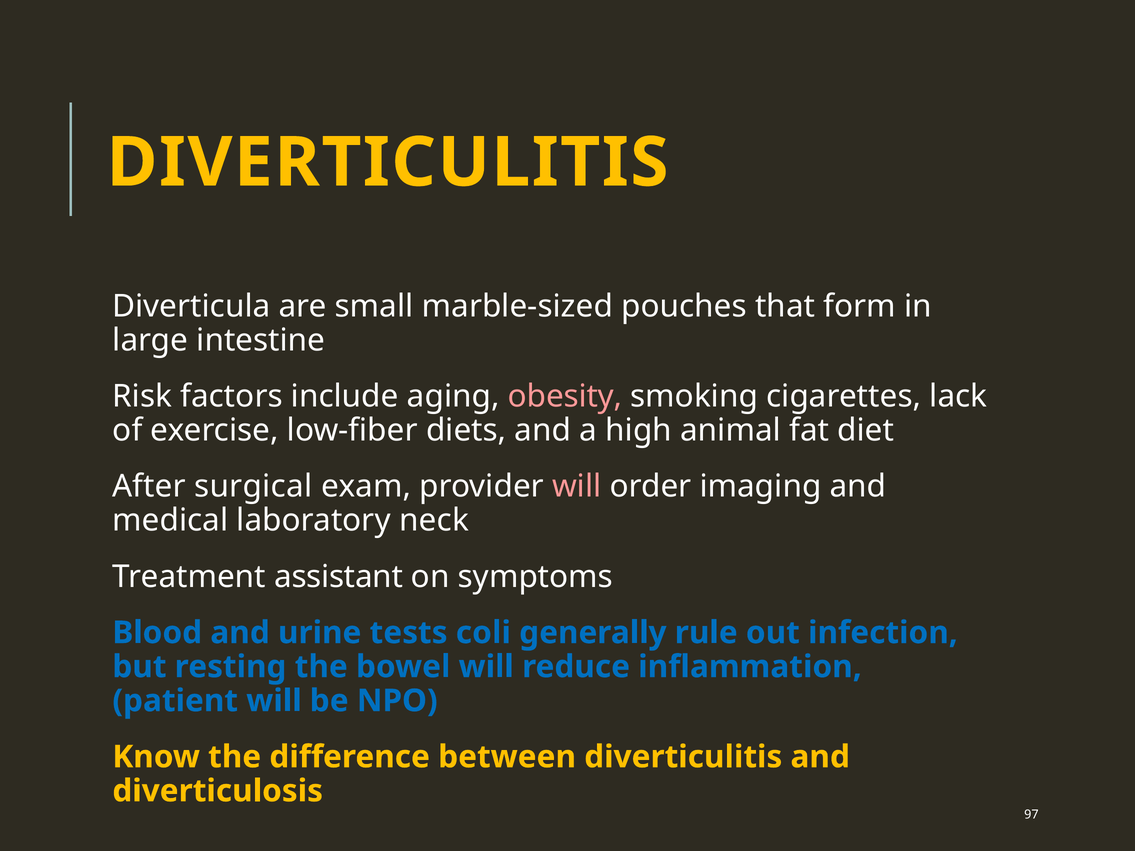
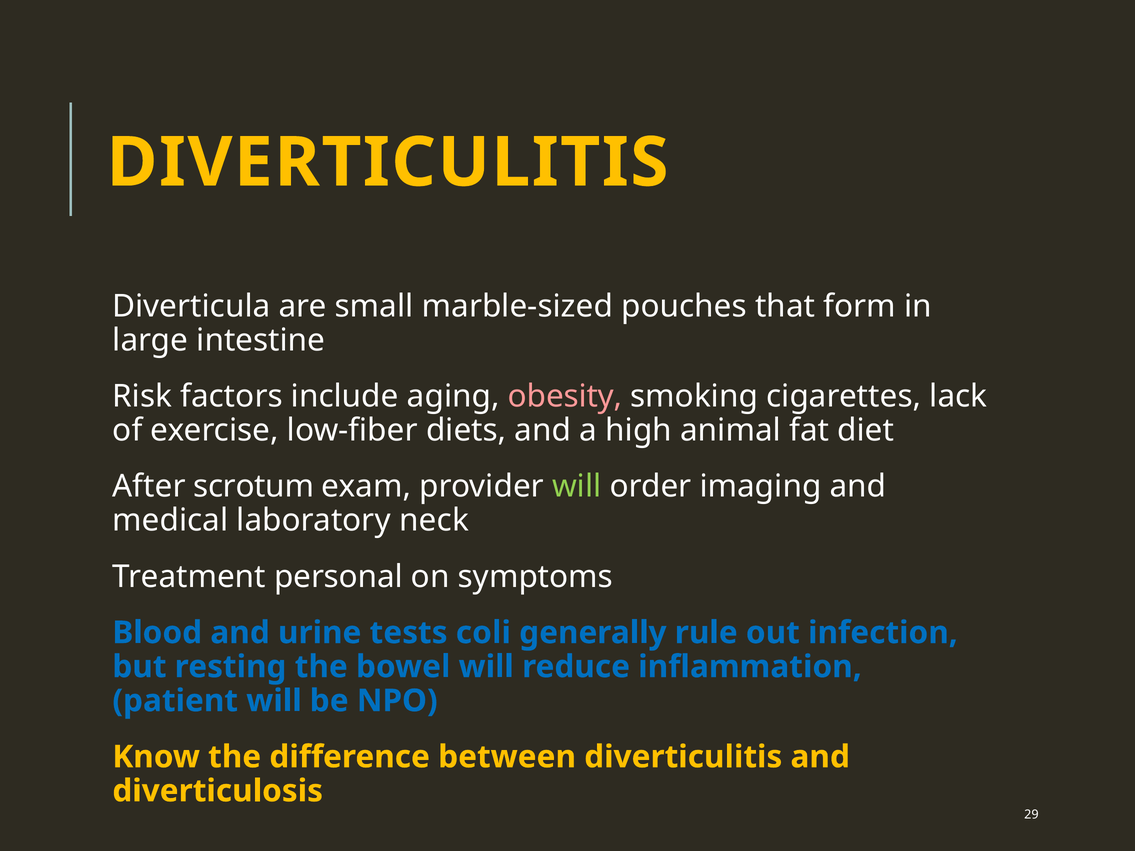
surgical: surgical -> scrotum (254, 487)
will colour: pink -> light green (577, 487)
assistant: assistant -> personal (339, 577)
97: 97 -> 29 (1031, 815)
